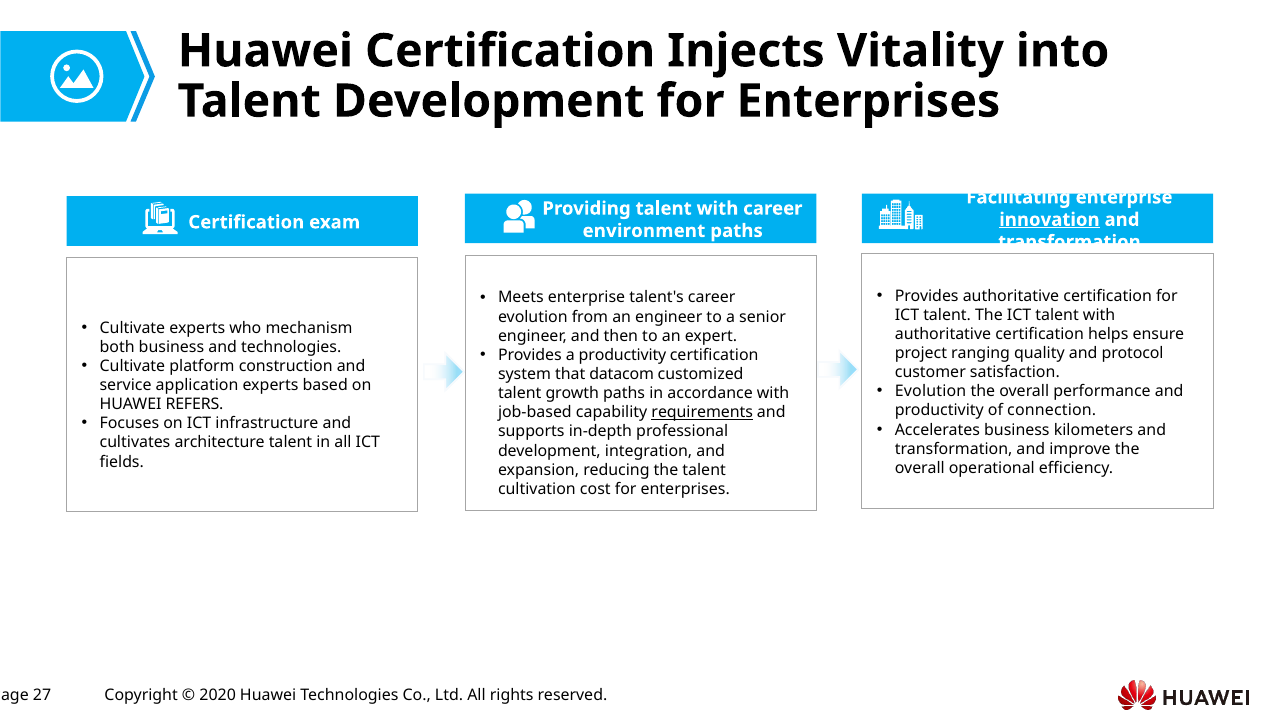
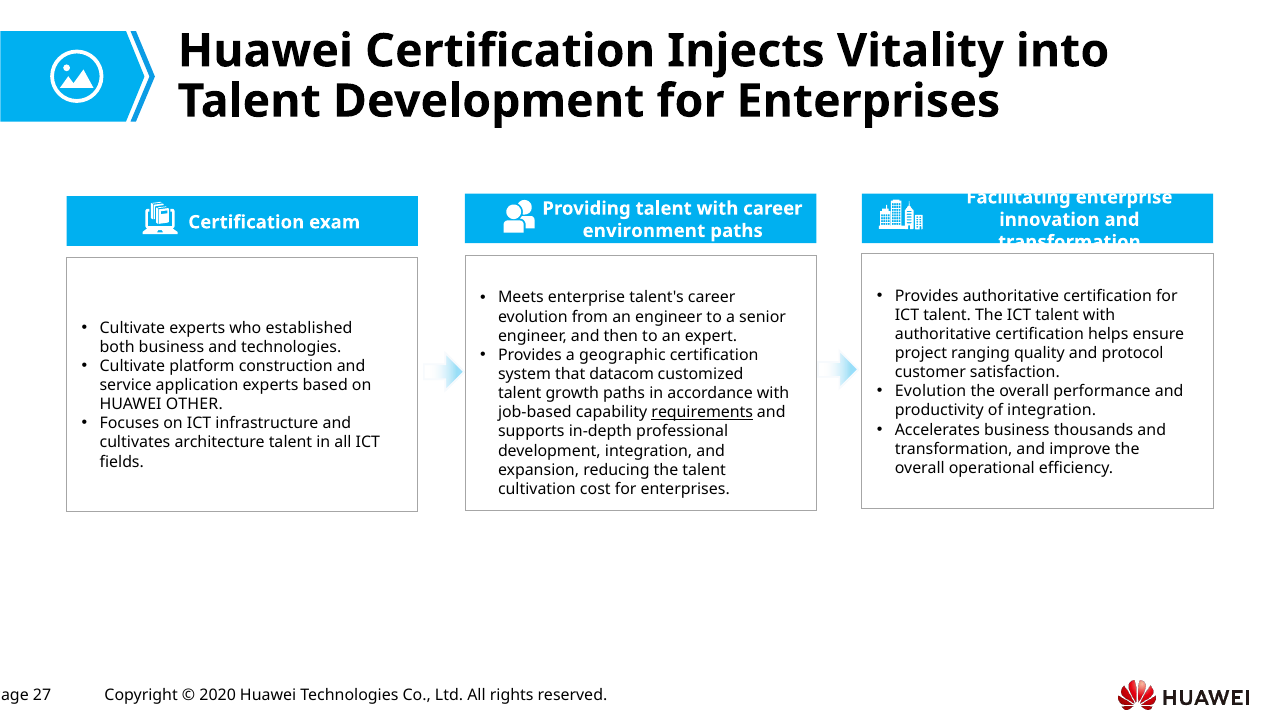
innovation underline: present -> none (1049, 220)
mechanism: mechanism -> established (309, 328)
a productivity: productivity -> geographic (622, 355)
REFERS: REFERS -> OTHER (194, 405)
of connection: connection -> integration (1052, 411)
kilometers: kilometers -> thousands (1094, 430)
